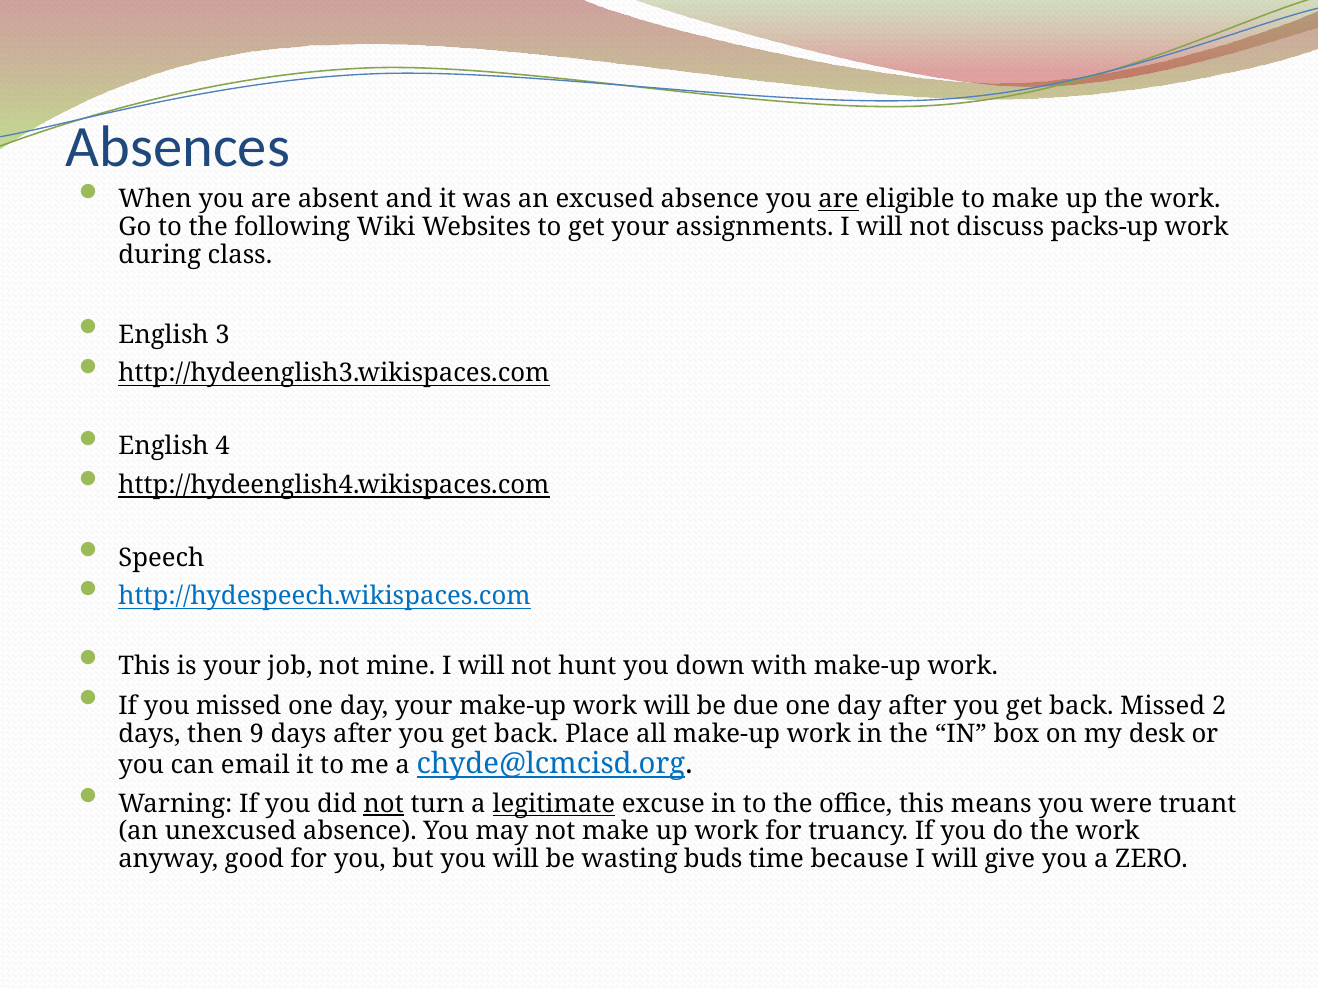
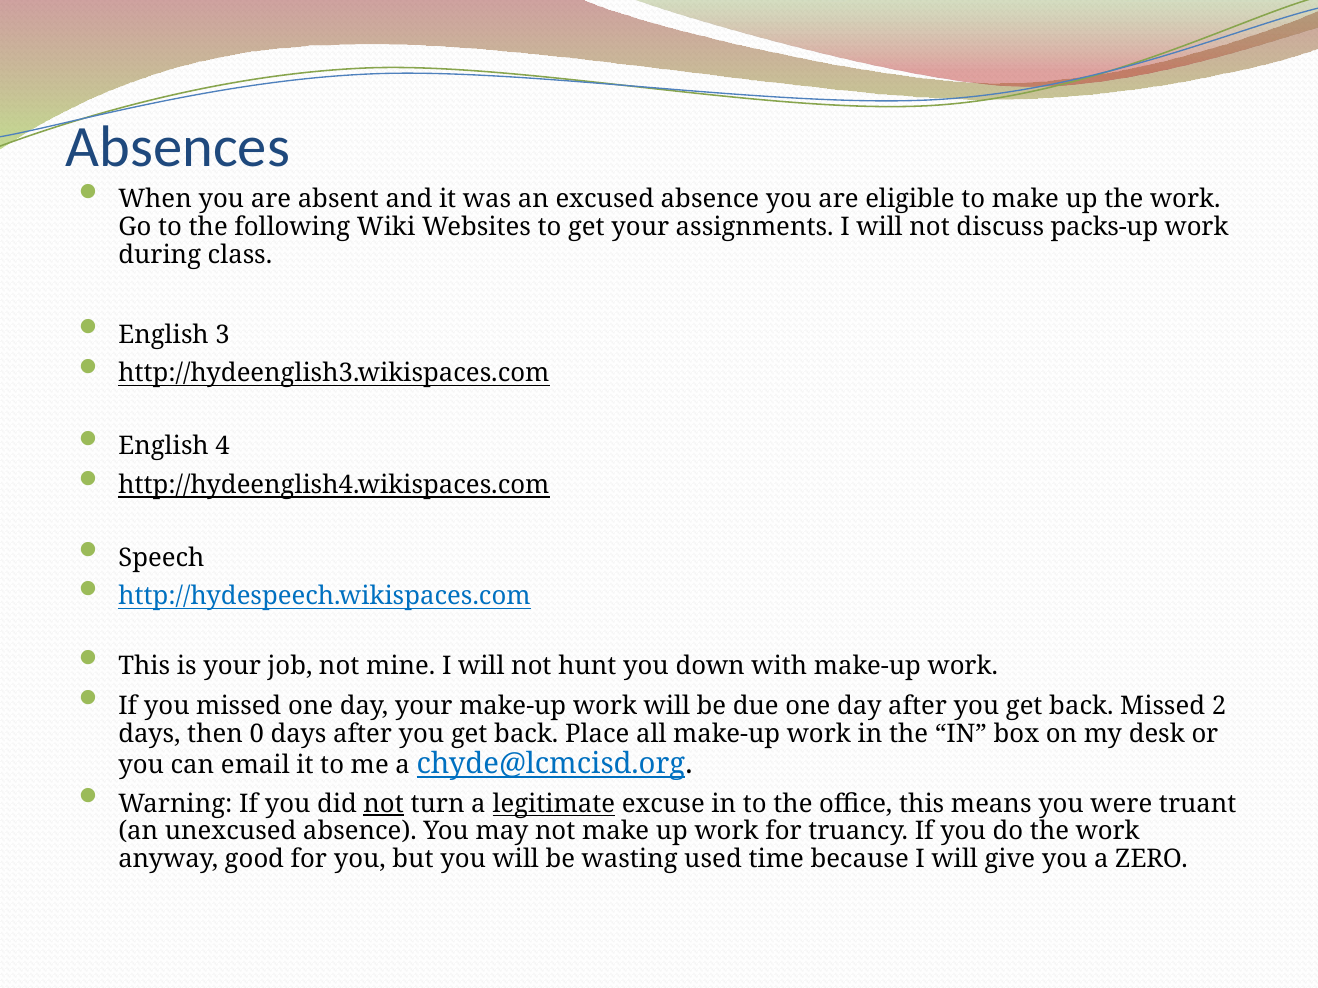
are underline: present -> none (838, 199)
9: 9 -> 0 (257, 734)
buds: buds -> used (713, 860)
